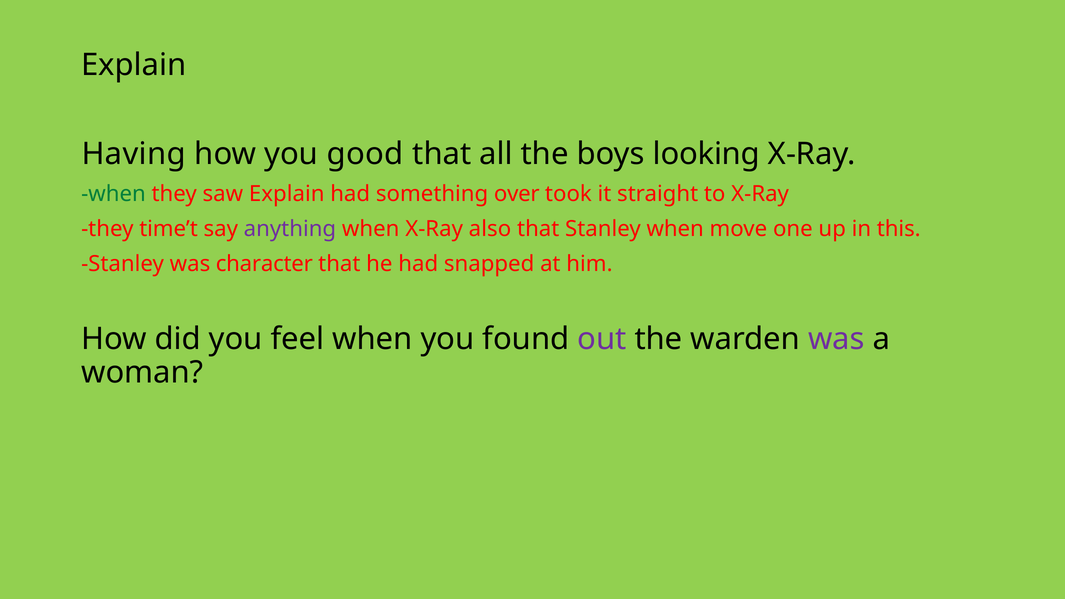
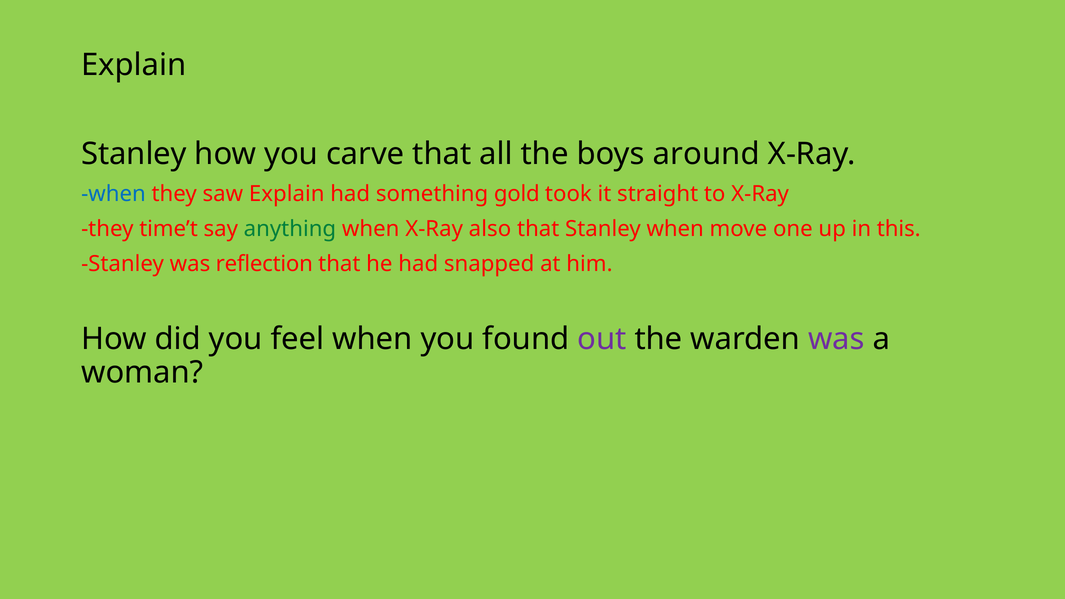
Having: Having -> Stanley (134, 154)
good: good -> carve (365, 154)
looking: looking -> around (706, 154)
when colour: green -> blue (113, 194)
over: over -> gold (517, 194)
anything colour: purple -> green (290, 229)
character: character -> reflection (264, 264)
